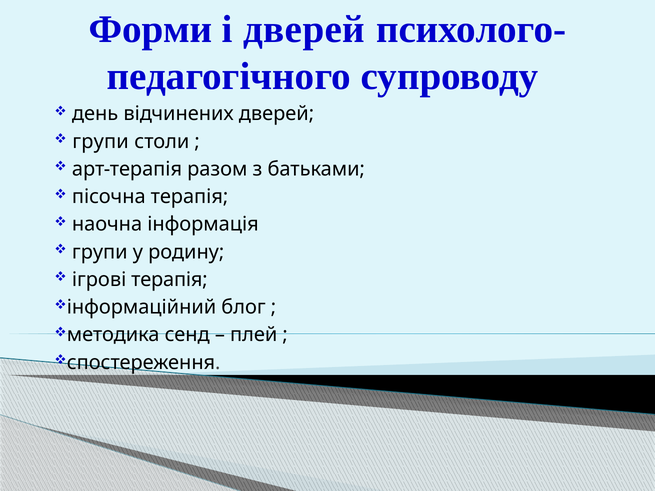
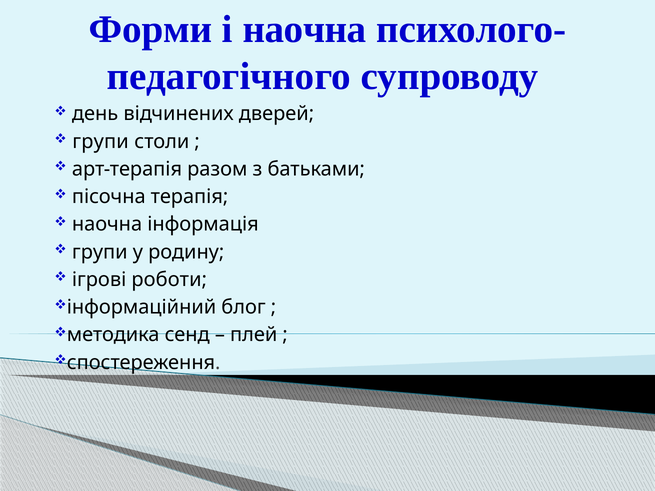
і дверей: дверей -> наочна (304, 29)
ігрові терапія: терапія -> роботи (169, 280)
